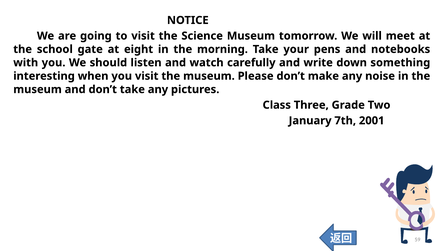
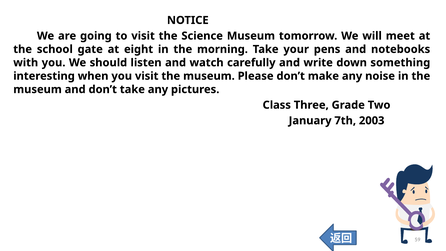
2001: 2001 -> 2003 (372, 121)
